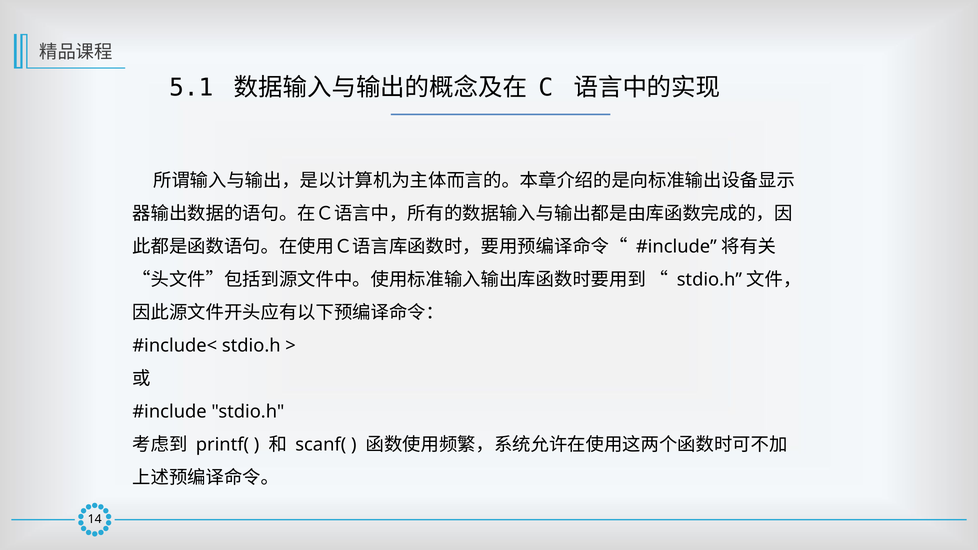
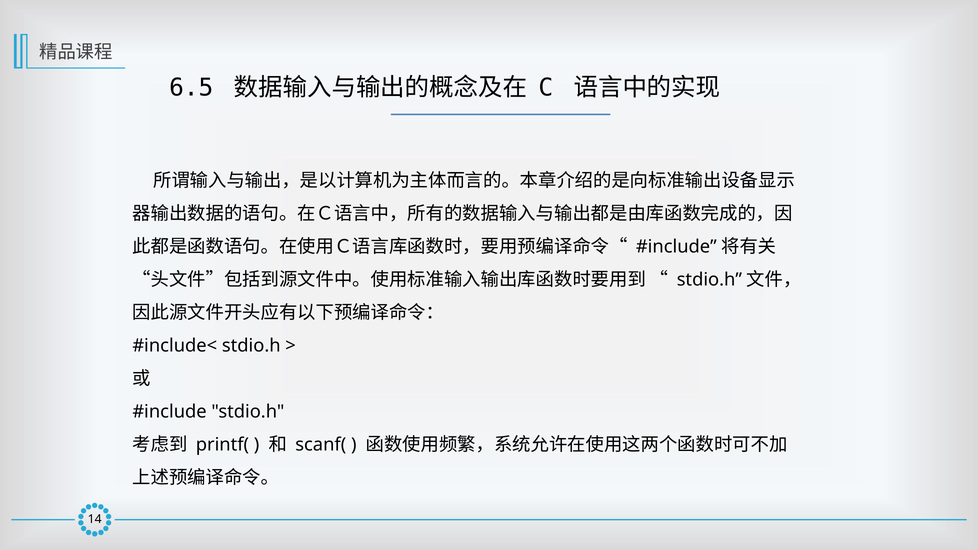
5.1: 5.1 -> 6.5 (191, 87)
